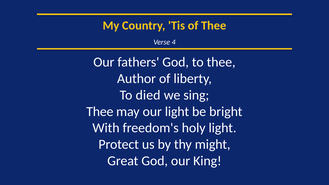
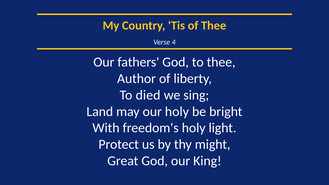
Thee: Thee -> Land (100, 112)
our light: light -> holy (177, 112)
